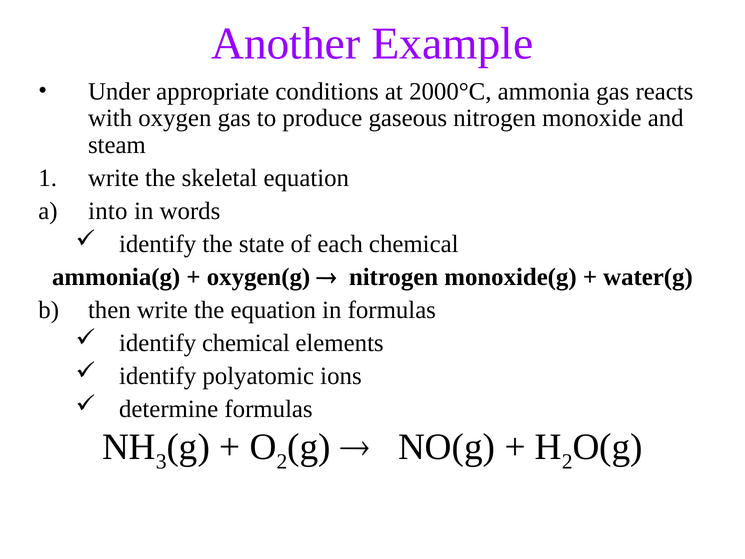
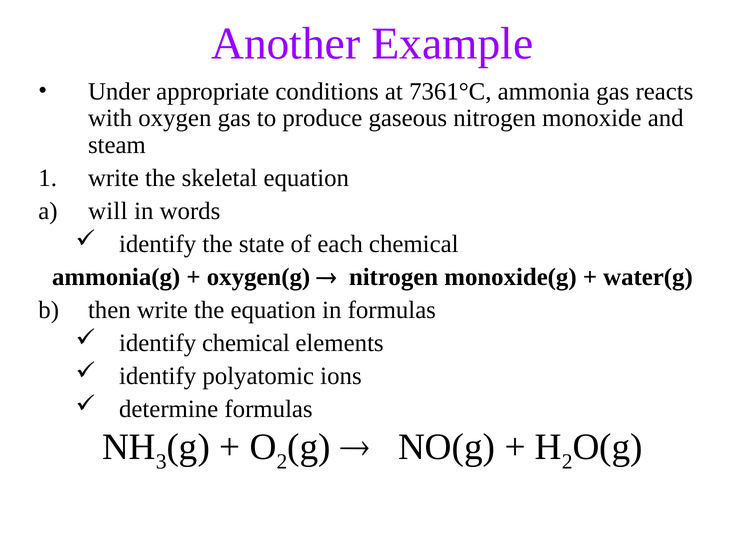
2000°C: 2000°C -> 7361°C (450, 91)
into: into -> will (108, 211)
